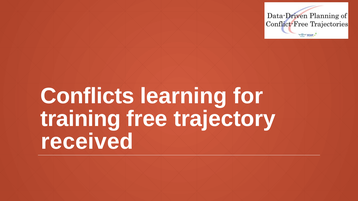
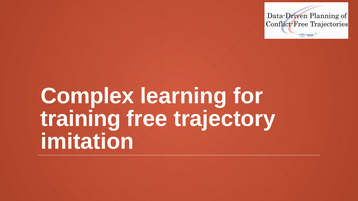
Conflicts: Conflicts -> Complex (87, 96)
received: received -> imitation (87, 142)
